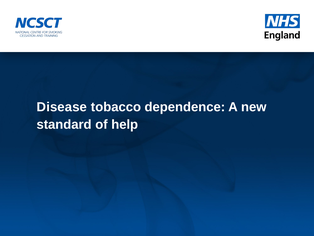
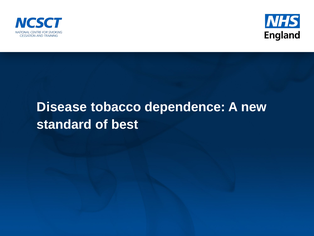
help: help -> best (125, 124)
